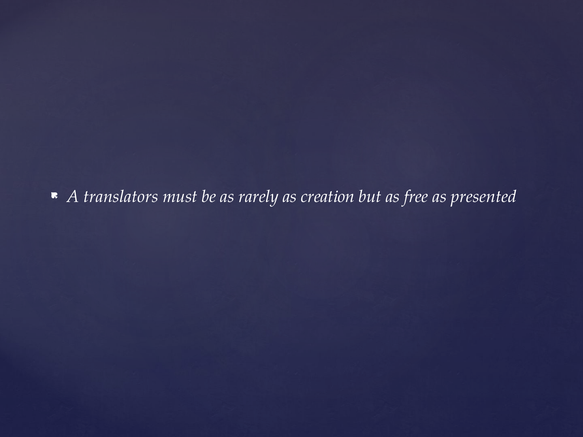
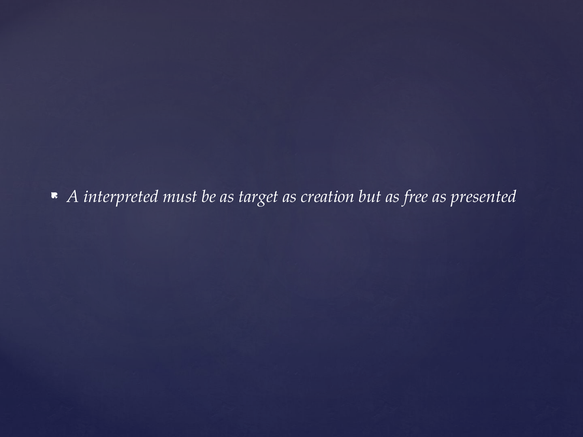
translators: translators -> interpreted (121, 197)
rarely: rarely -> target (259, 197)
